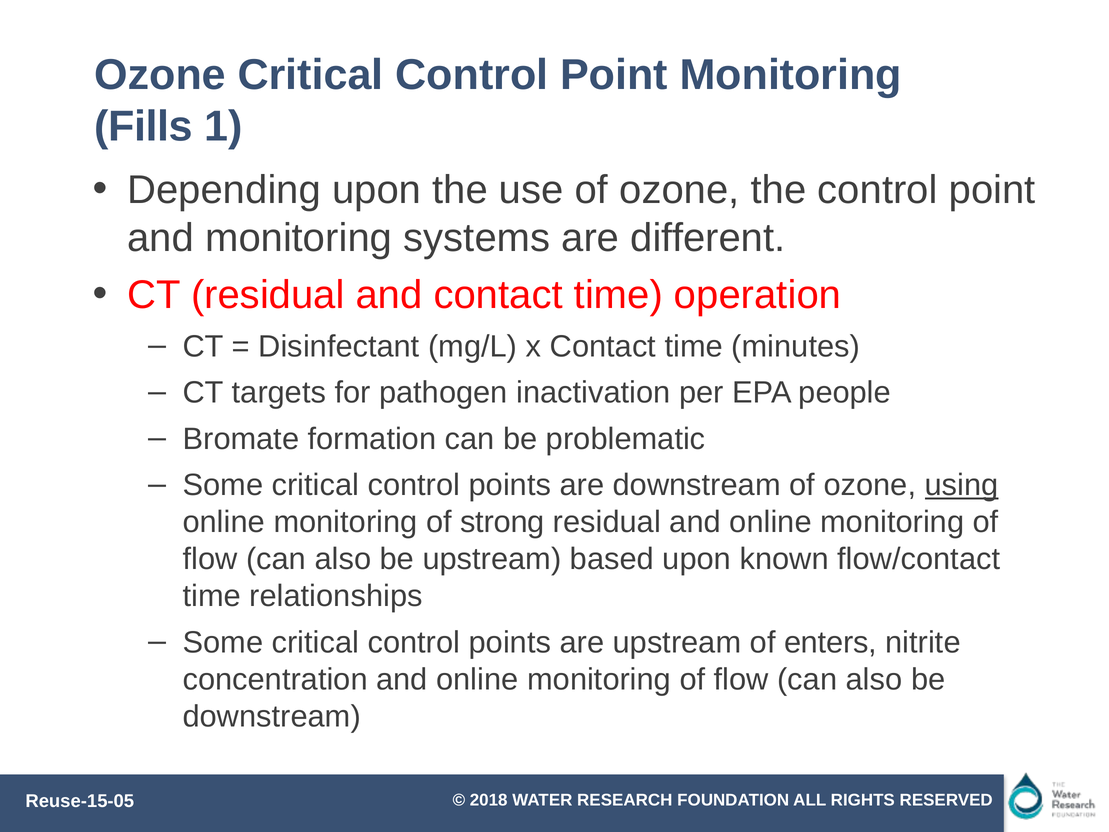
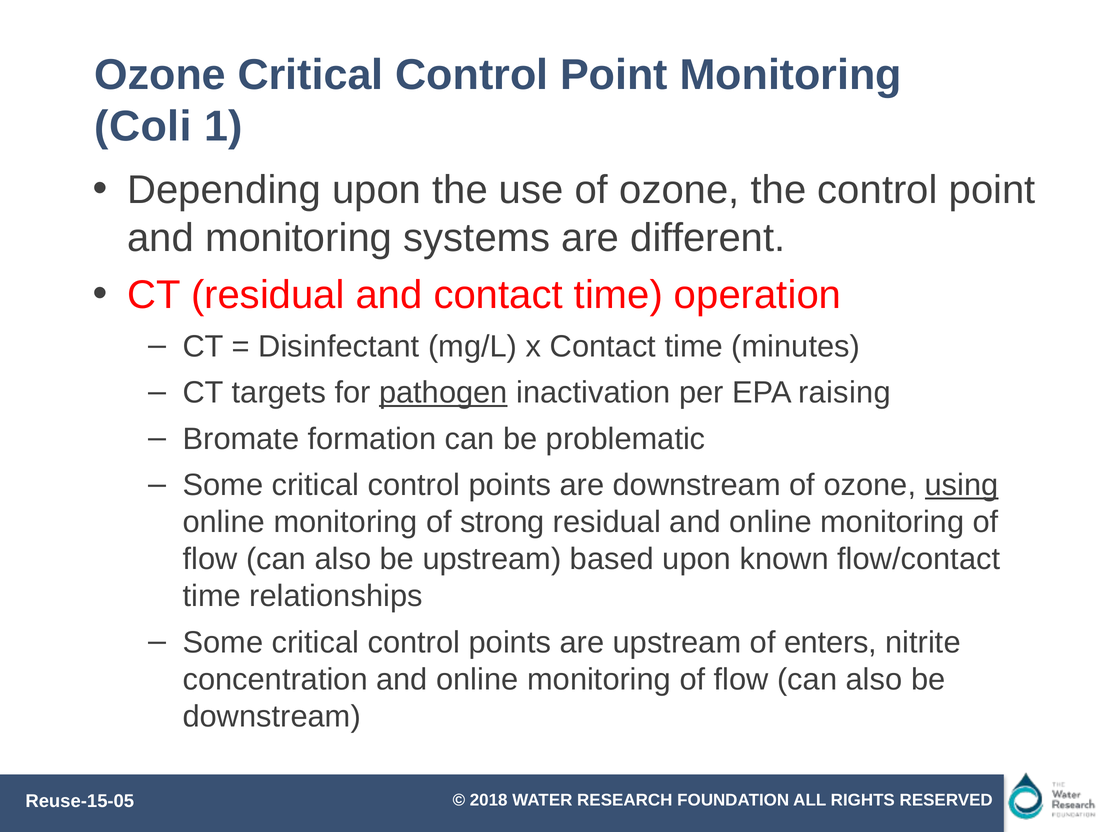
Fills: Fills -> Coli (143, 127)
pathogen underline: none -> present (443, 393)
people: people -> raising (845, 393)
